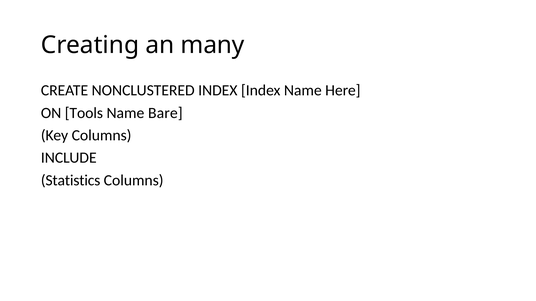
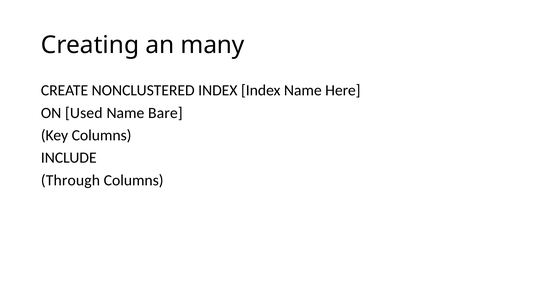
Tools: Tools -> Used (84, 113)
Statistics: Statistics -> Through (70, 181)
